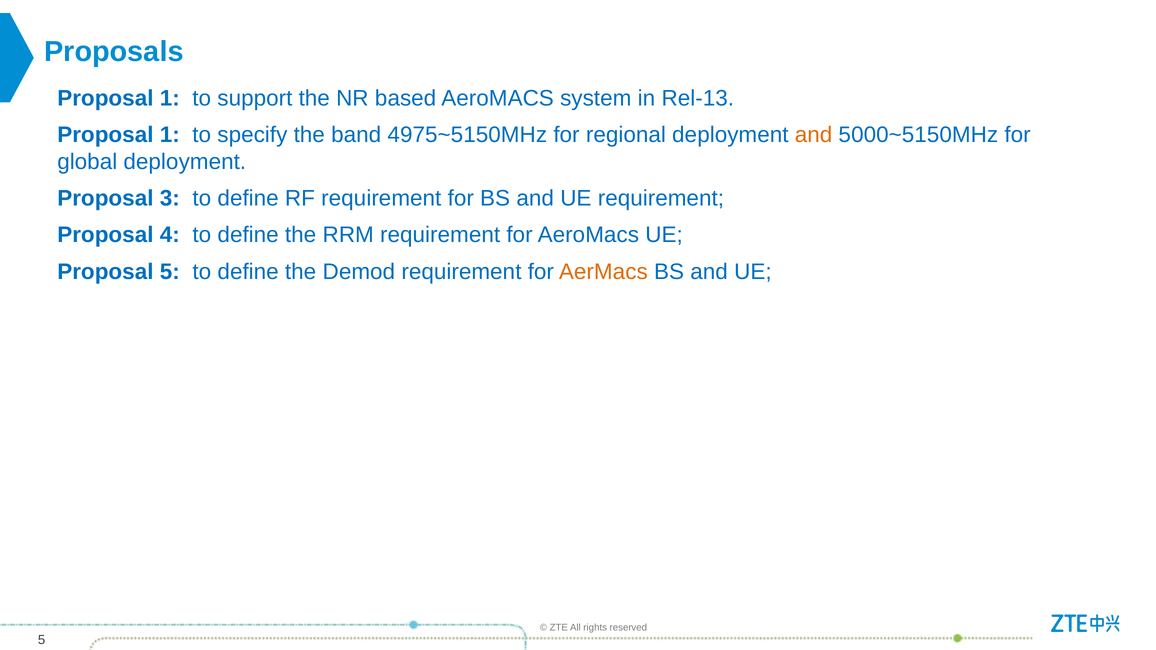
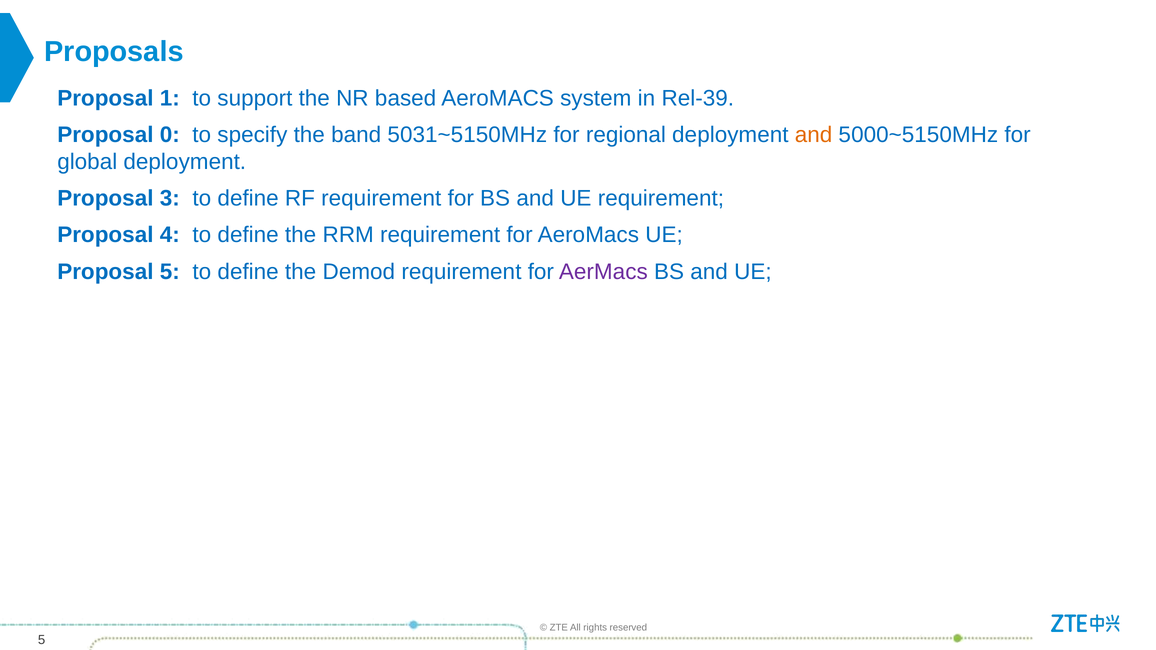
Rel-13: Rel-13 -> Rel-39 (698, 98)
1: 1 -> 0 (170, 135)
4975~5150MHz: 4975~5150MHz -> 5031~5150MHz (467, 135)
AerMacs colour: orange -> purple (603, 272)
